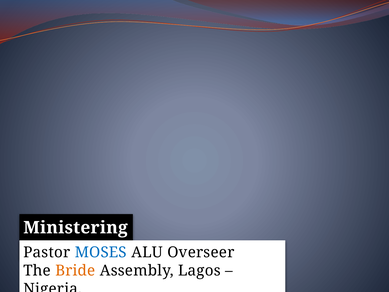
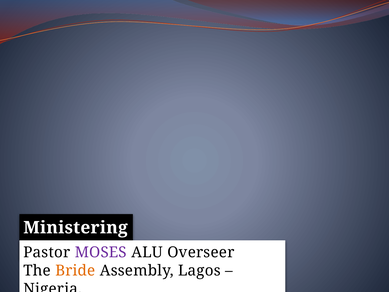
MOSES colour: blue -> purple (101, 252)
